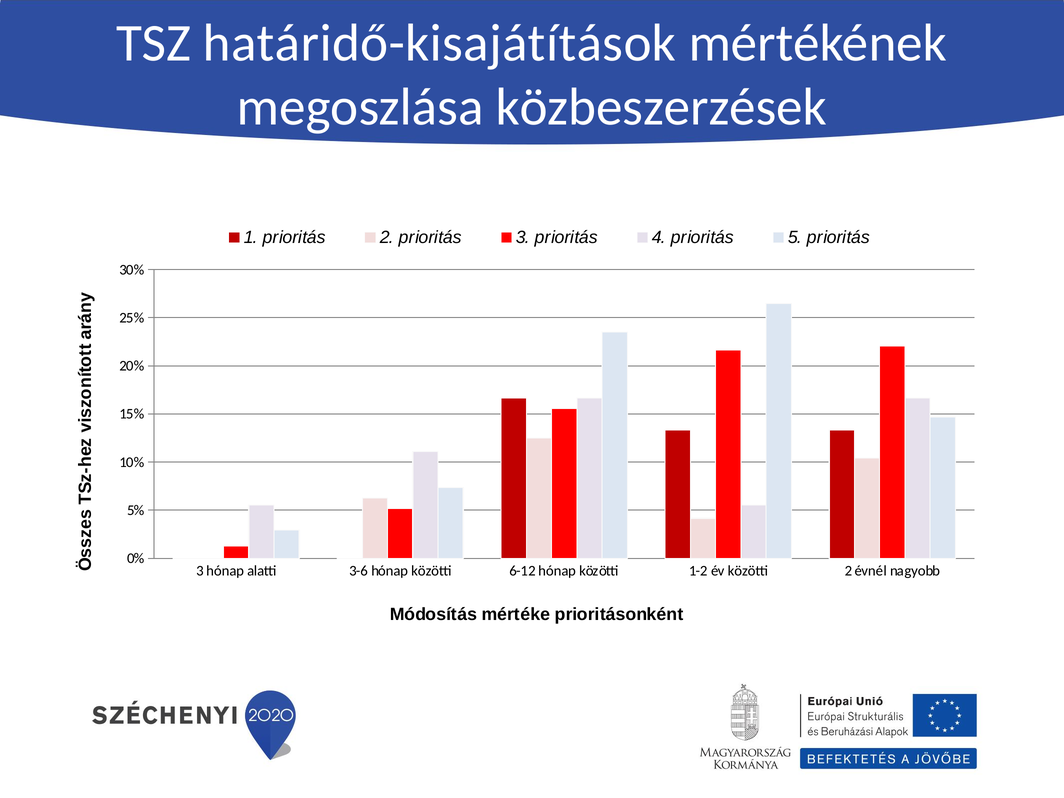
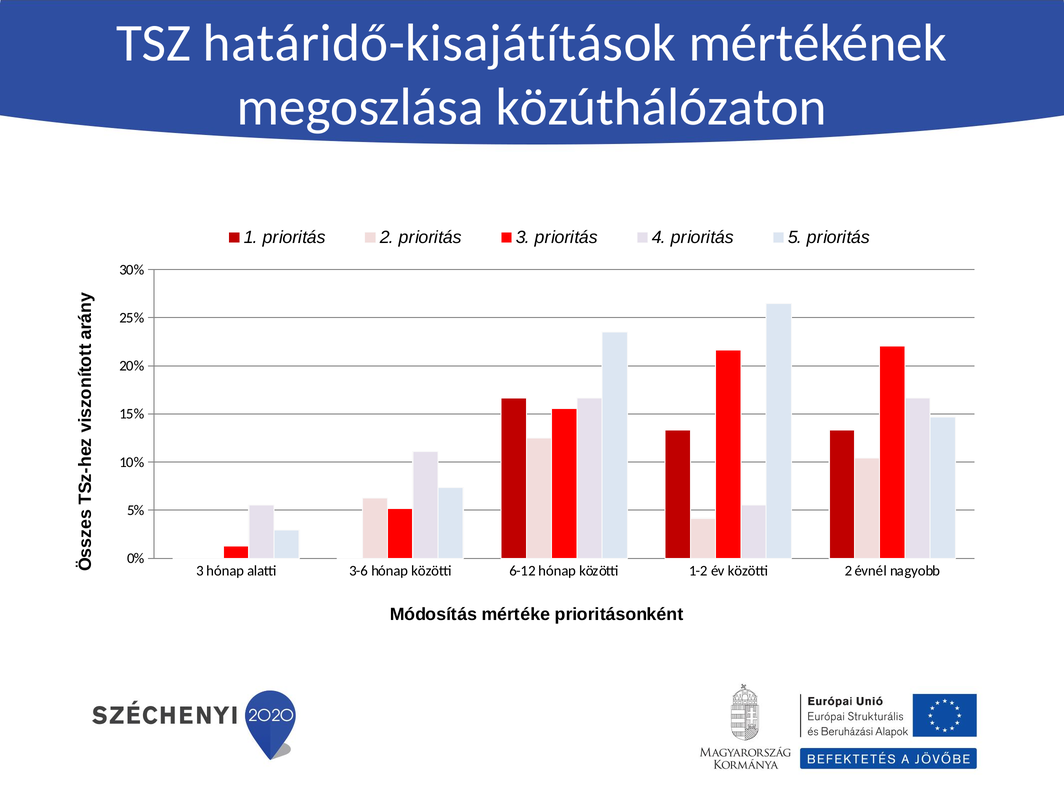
közbeszerzések: közbeszerzések -> közúthálózaton (661, 107)
